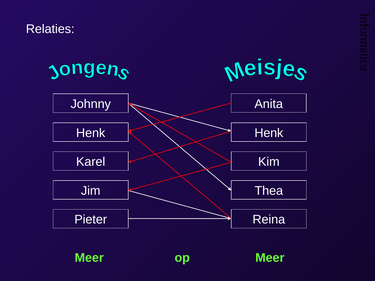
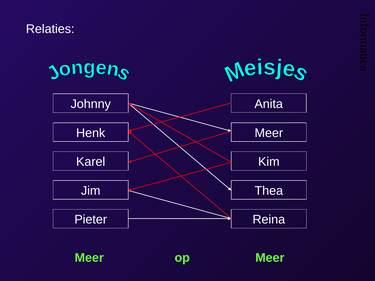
Henk: Henk -> Meer (269, 133)
